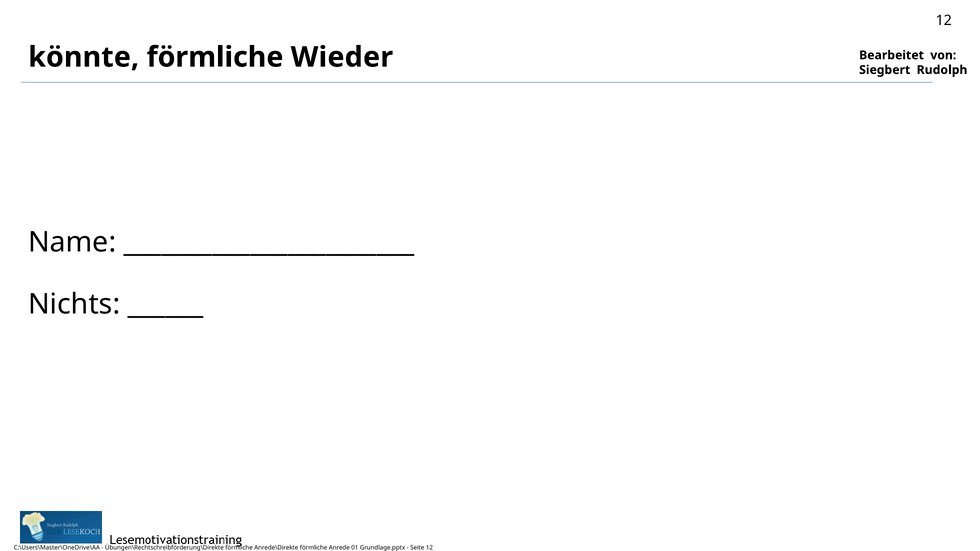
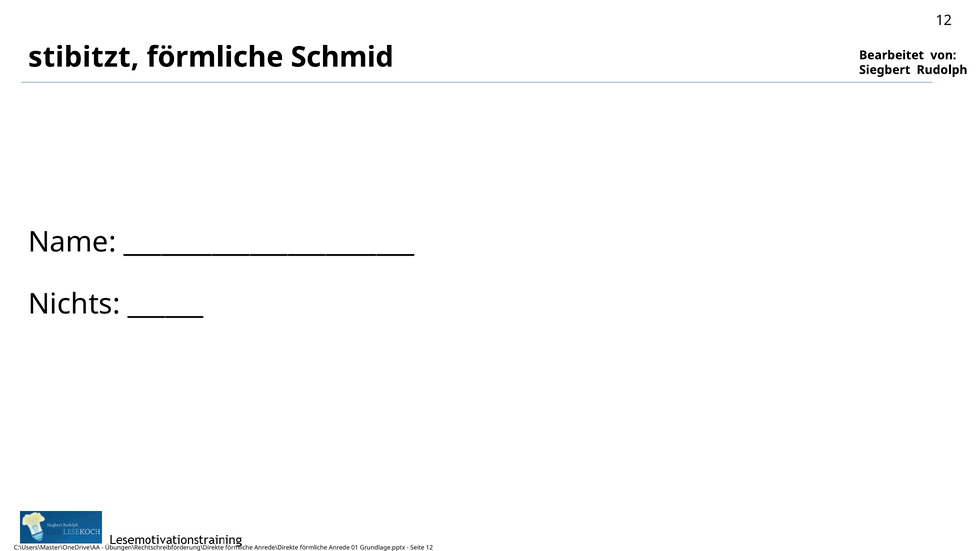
könnte: könnte -> stibitzt (84, 57)
Wieder: Wieder -> Schmid (342, 57)
